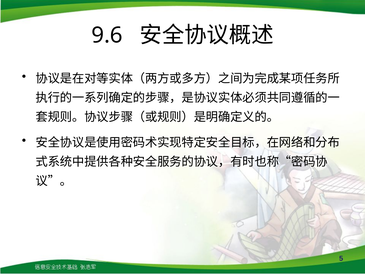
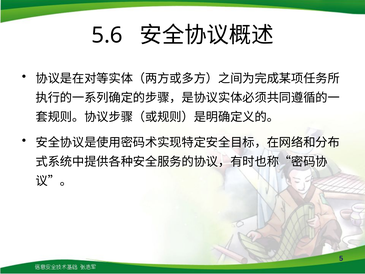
9.6: 9.6 -> 5.6 (107, 35)
